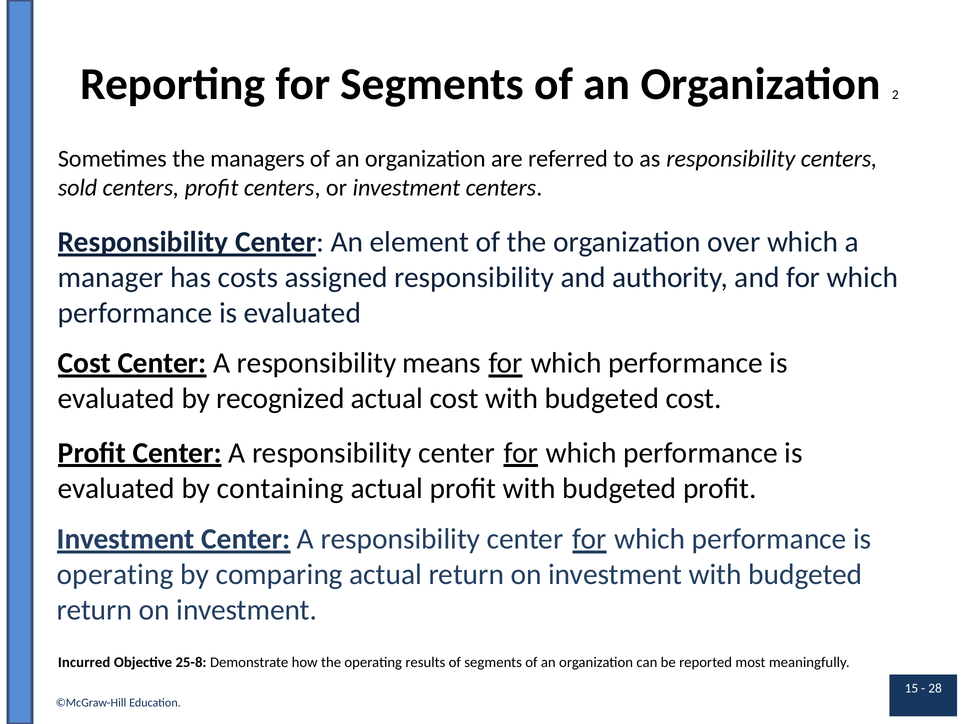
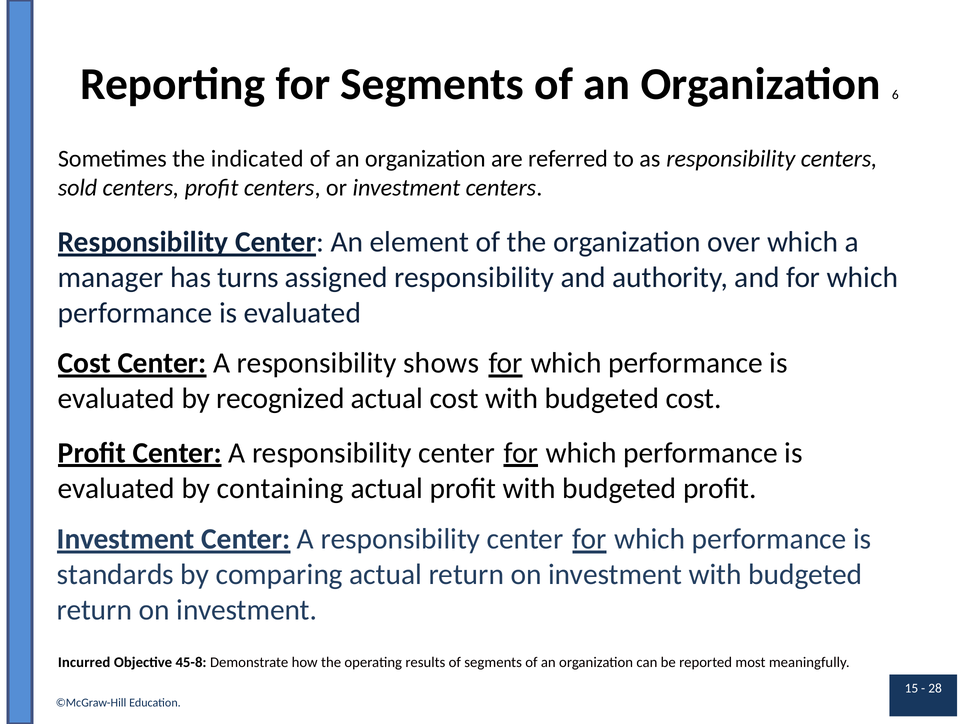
2: 2 -> 6 (895, 95)
managers: managers -> indicated (257, 159)
costs: costs -> turns (248, 278)
means: means -> shows (441, 363)
operating: operating -> standards (115, 574)
25-8: 25-8 -> 45-8 (191, 662)
